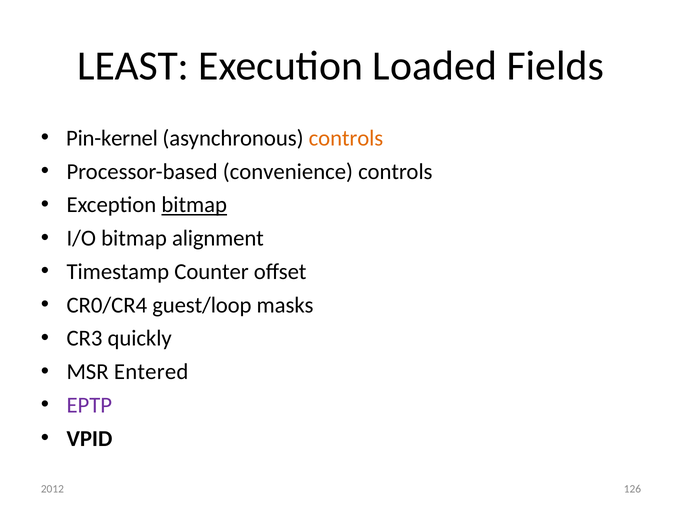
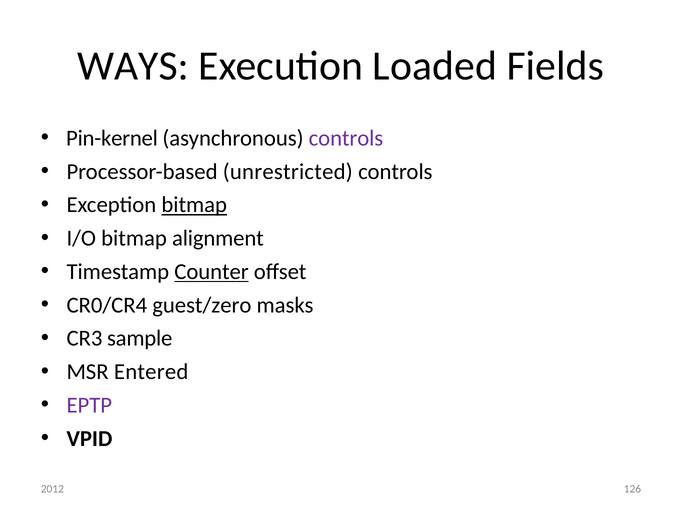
LEAST: LEAST -> WAYS (133, 66)
controls colour: orange -> purple (346, 138)
convenience: convenience -> unrestricted (288, 171)
Counter underline: none -> present (212, 271)
guest/loop: guest/loop -> guest/zero (202, 305)
quickly: quickly -> sample (140, 338)
